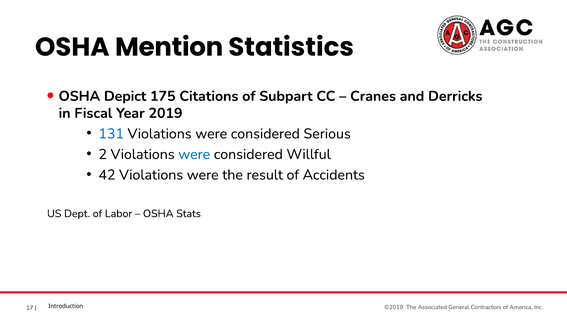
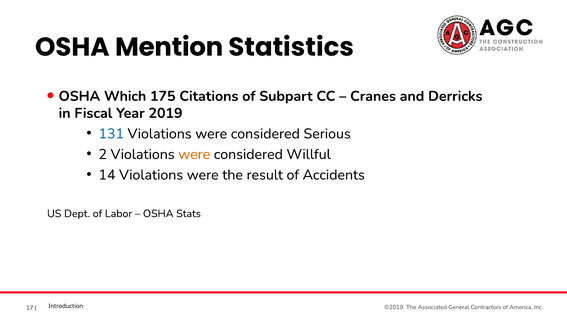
Depict: Depict -> Which (125, 96)
were colour: blue -> orange (194, 154)
42: 42 -> 14 (107, 175)
